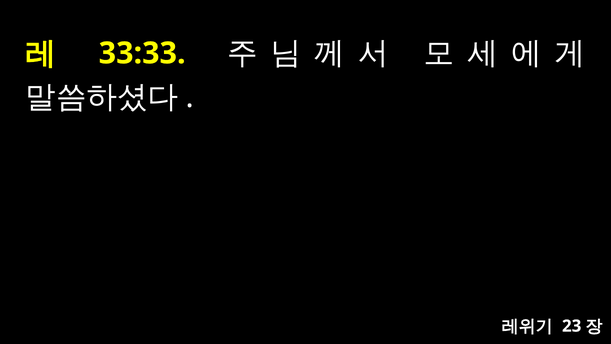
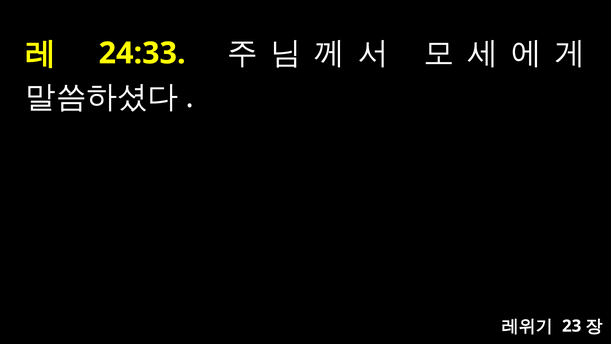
33:33: 33:33 -> 24:33 (142, 53)
